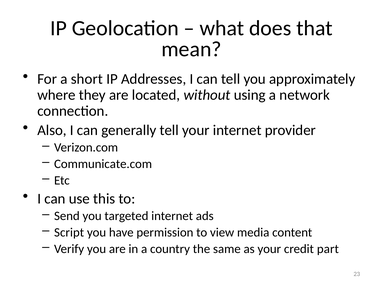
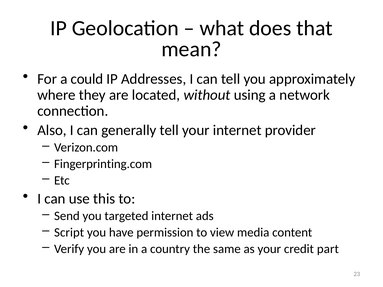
short: short -> could (87, 79)
Communicate.com: Communicate.com -> Fingerprinting.com (103, 164)
